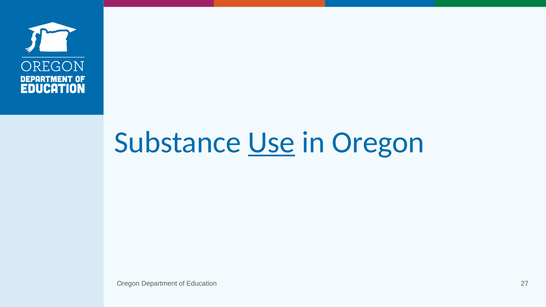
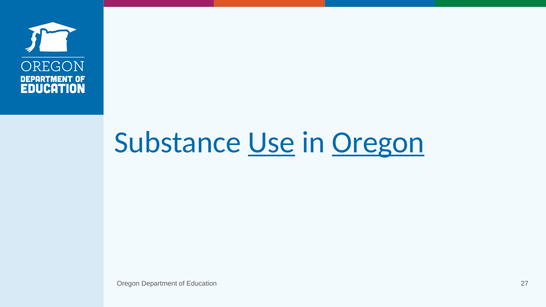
Oregon underline: none -> present (378, 142)
